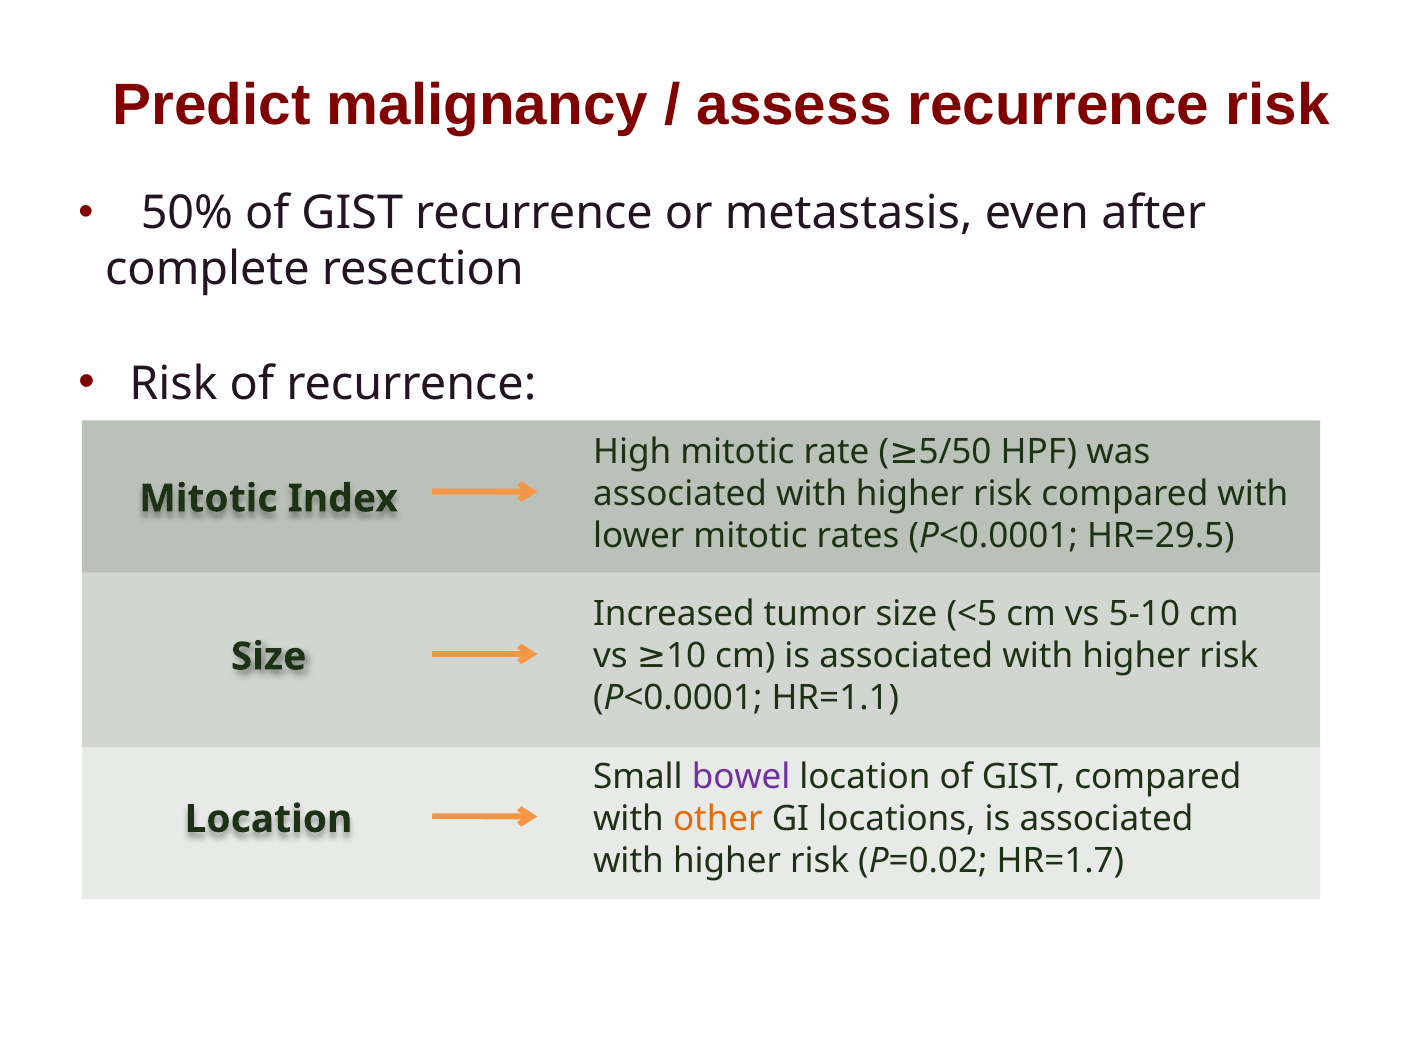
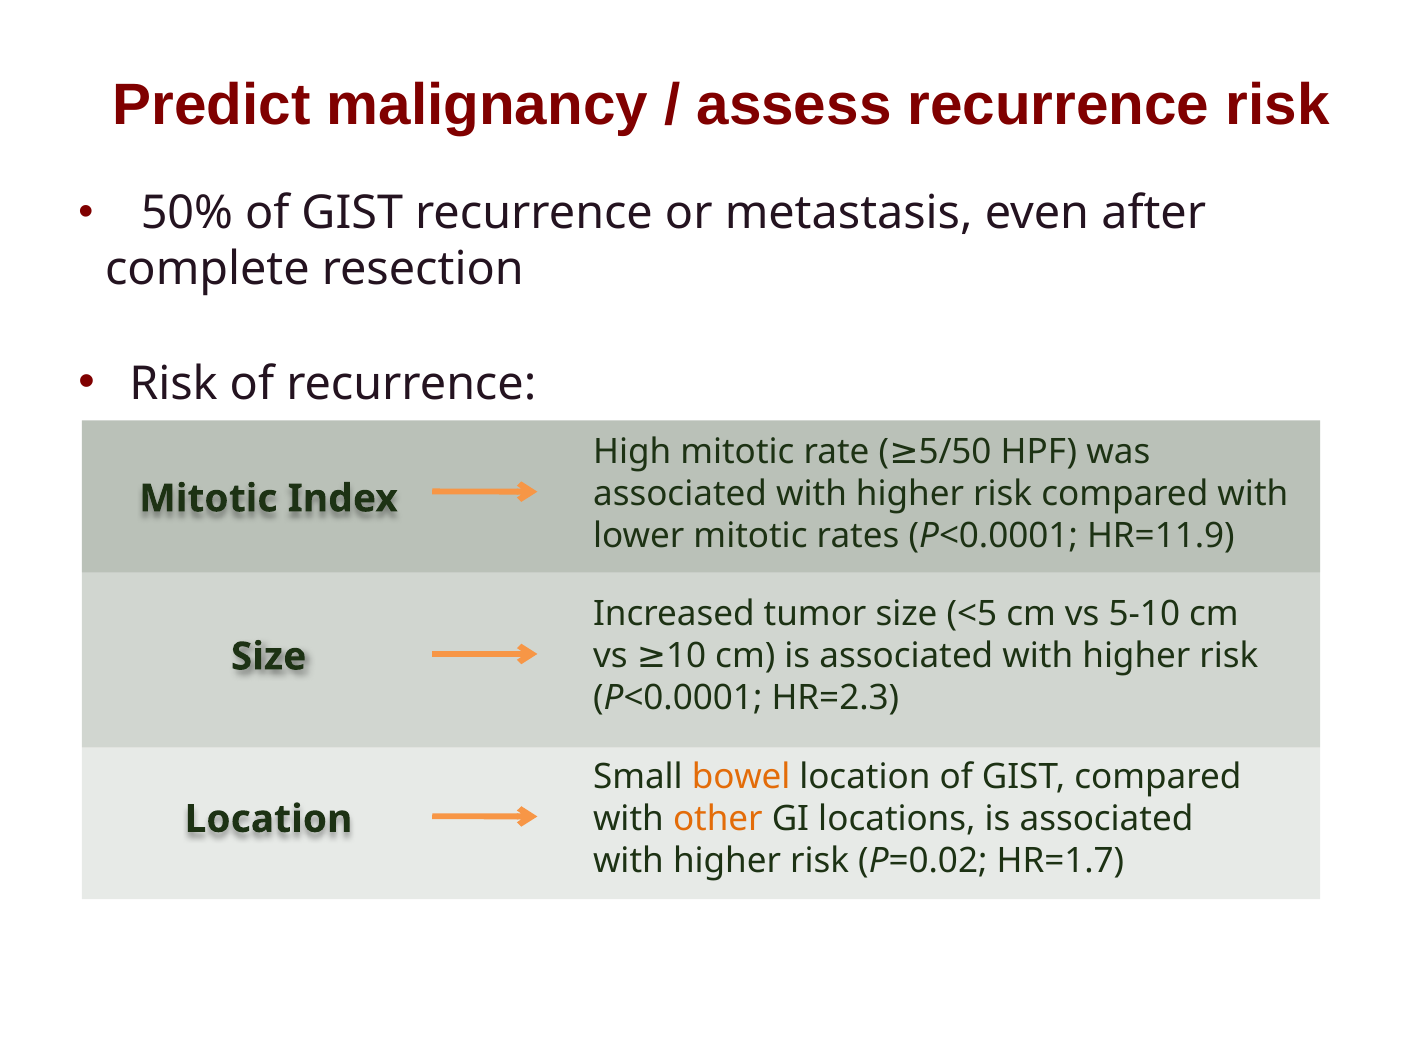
HR=29.5: HR=29.5 -> HR=11.9 (1161, 536)
HR=1.1: HR=1.1 -> HR=2.3 (835, 699)
bowel colour: purple -> orange (741, 777)
